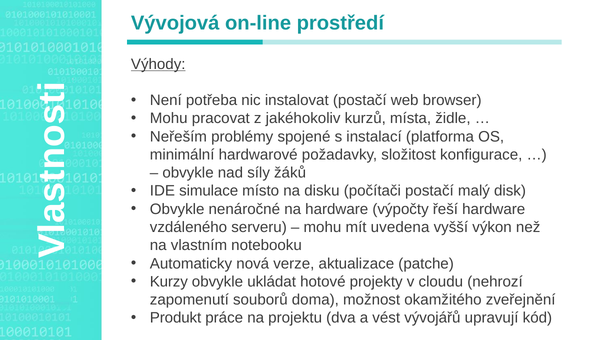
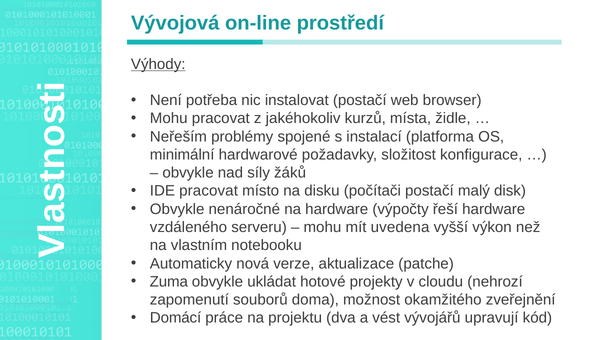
IDE simulace: simulace -> pracovat (209, 191)
Kurzy: Kurzy -> Zuma (169, 282)
Produkt: Produkt -> Domácí (176, 318)
